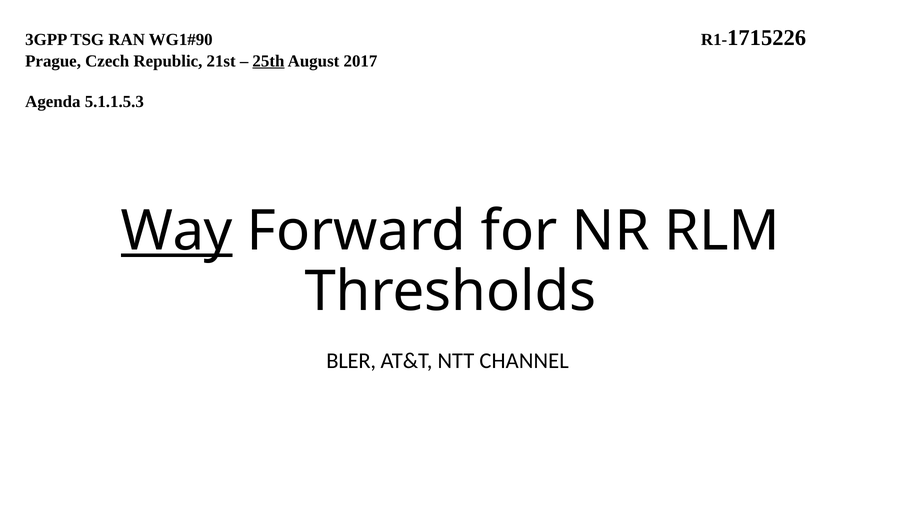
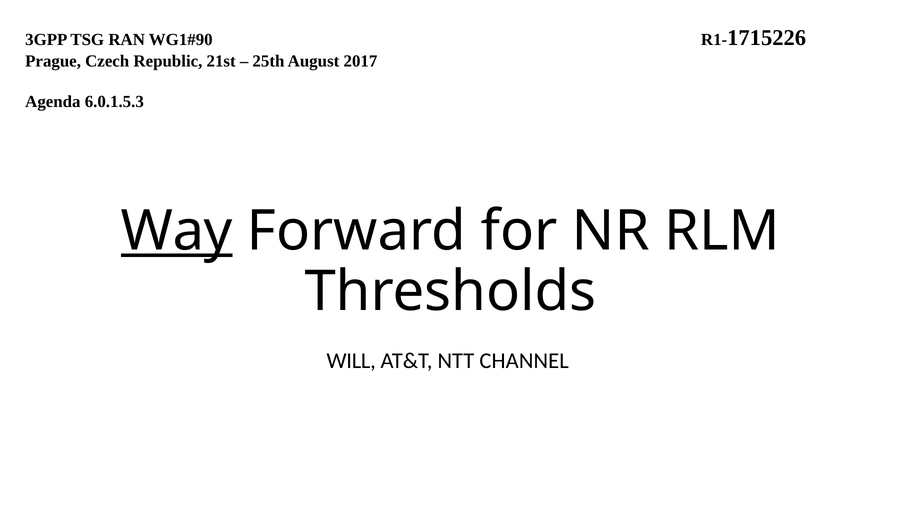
25th underline: present -> none (268, 61)
5.1.1.5.3: 5.1.1.5.3 -> 6.0.1.5.3 (114, 101)
BLER: BLER -> WILL (351, 361)
